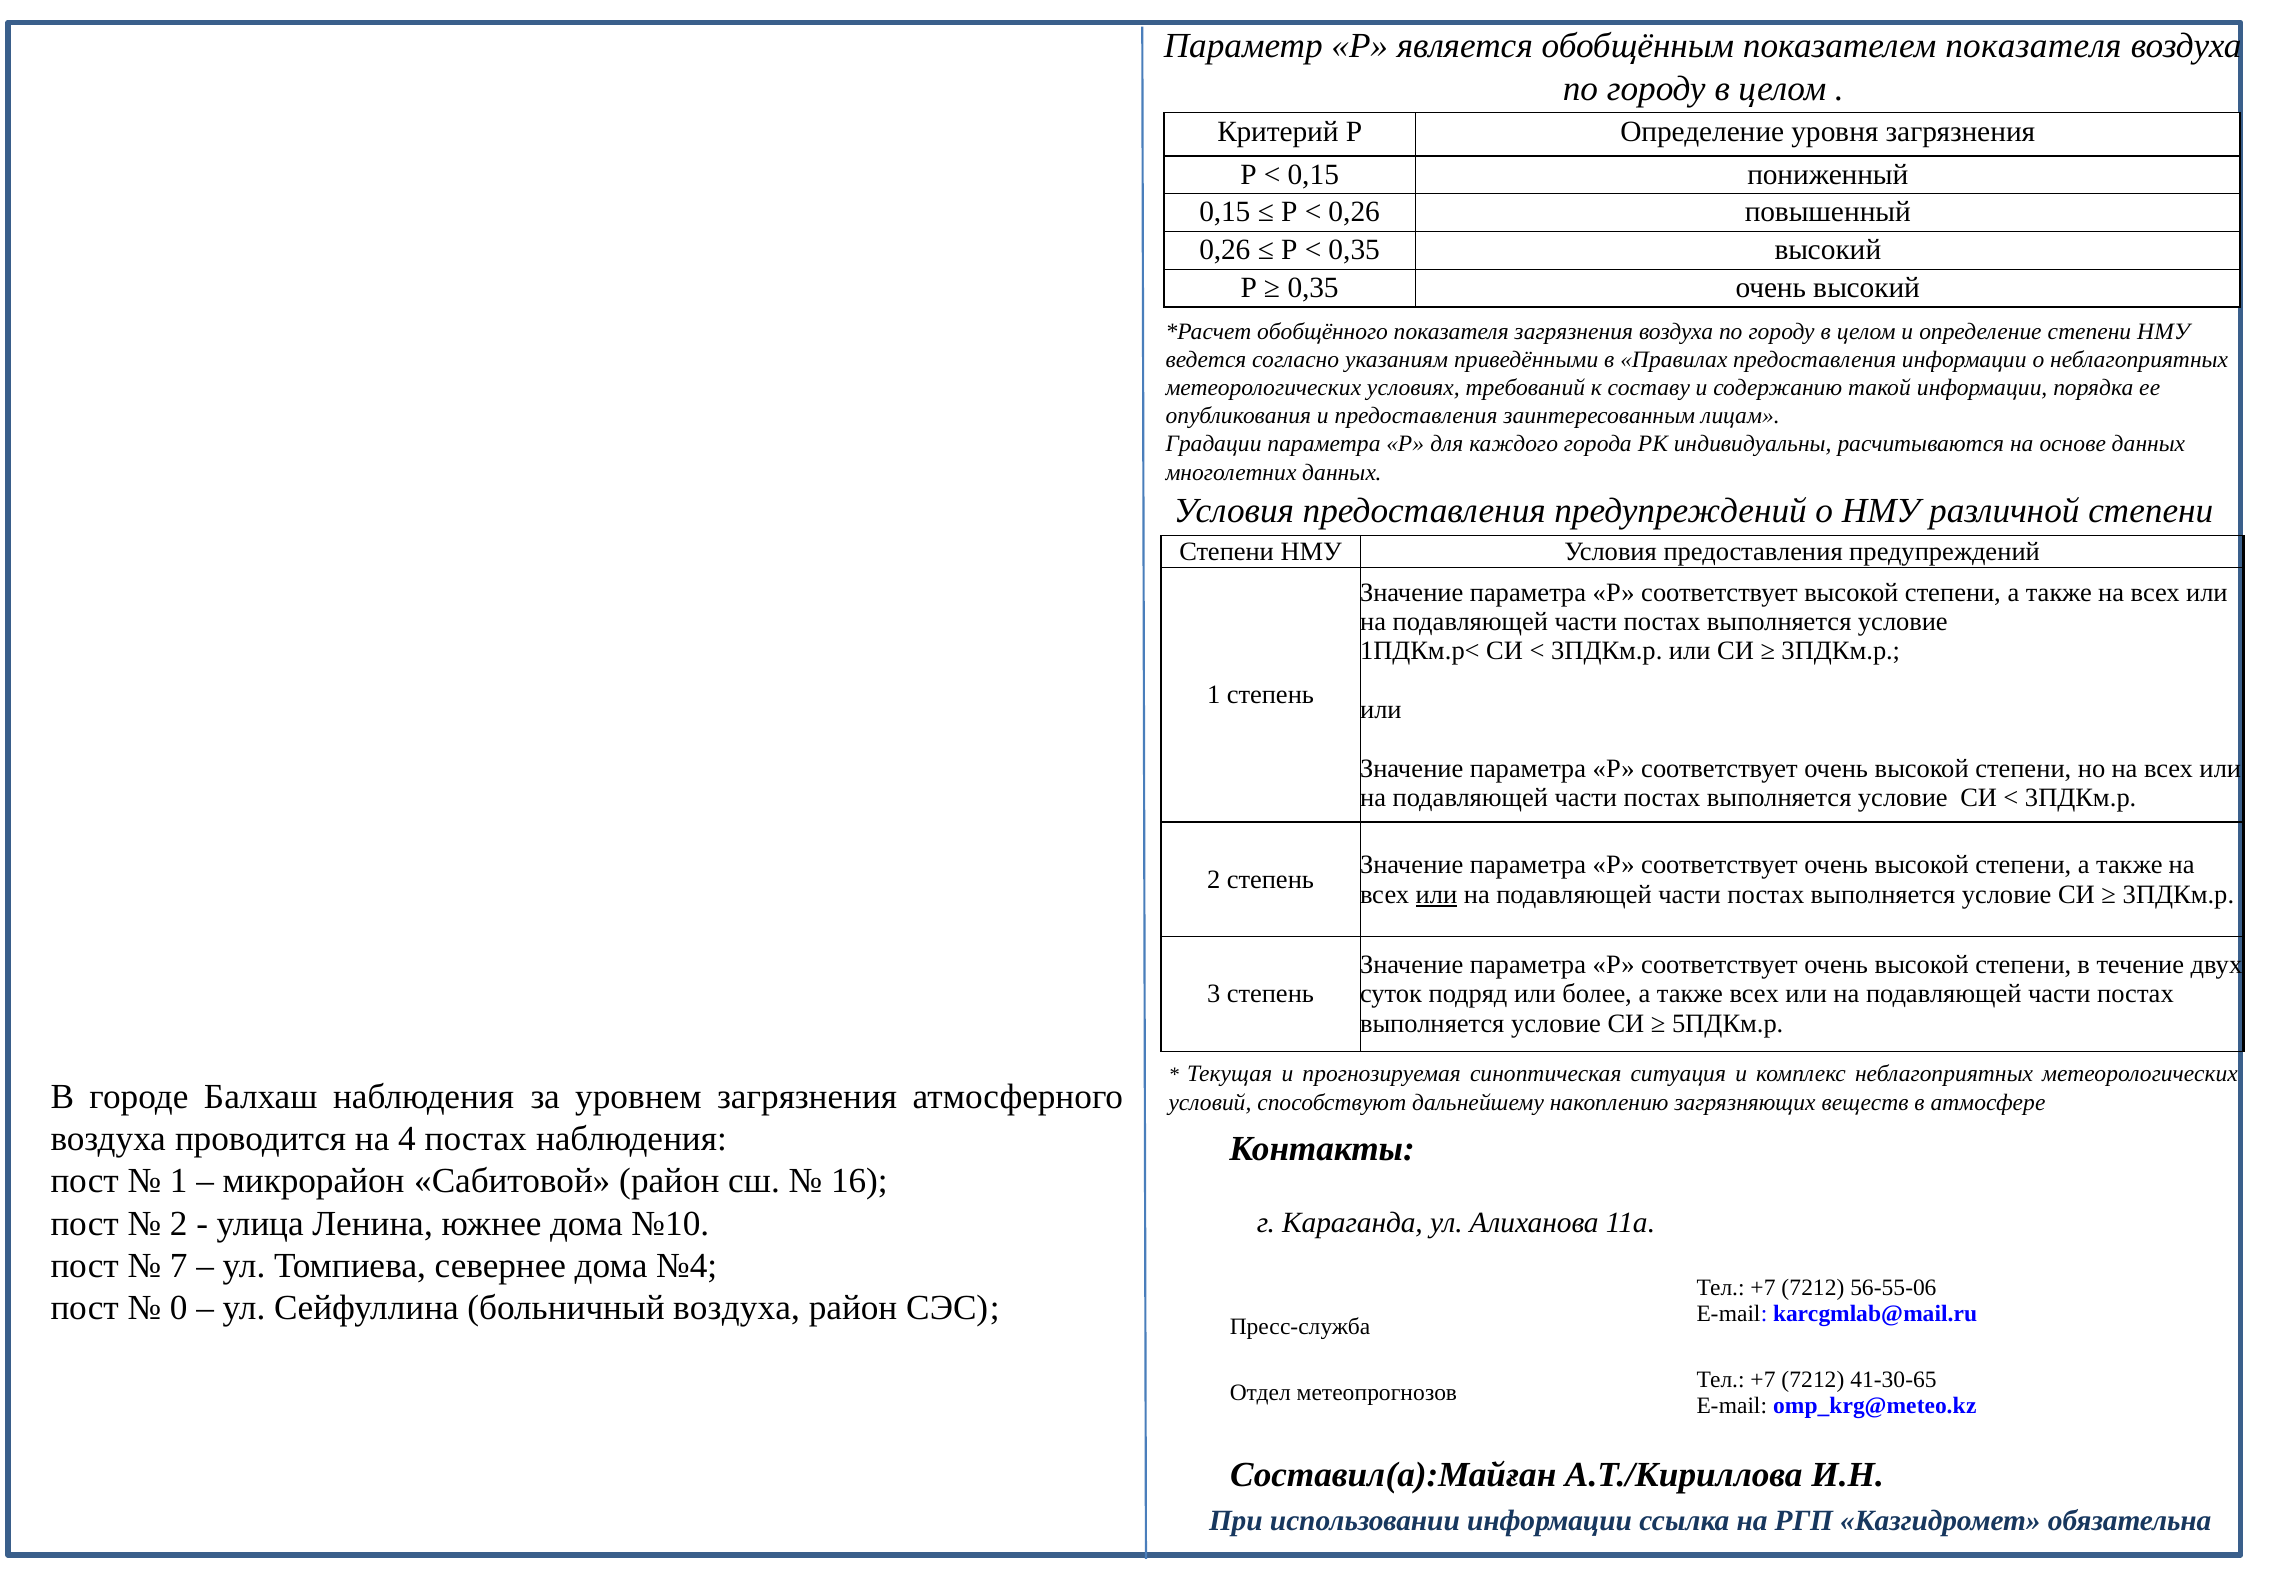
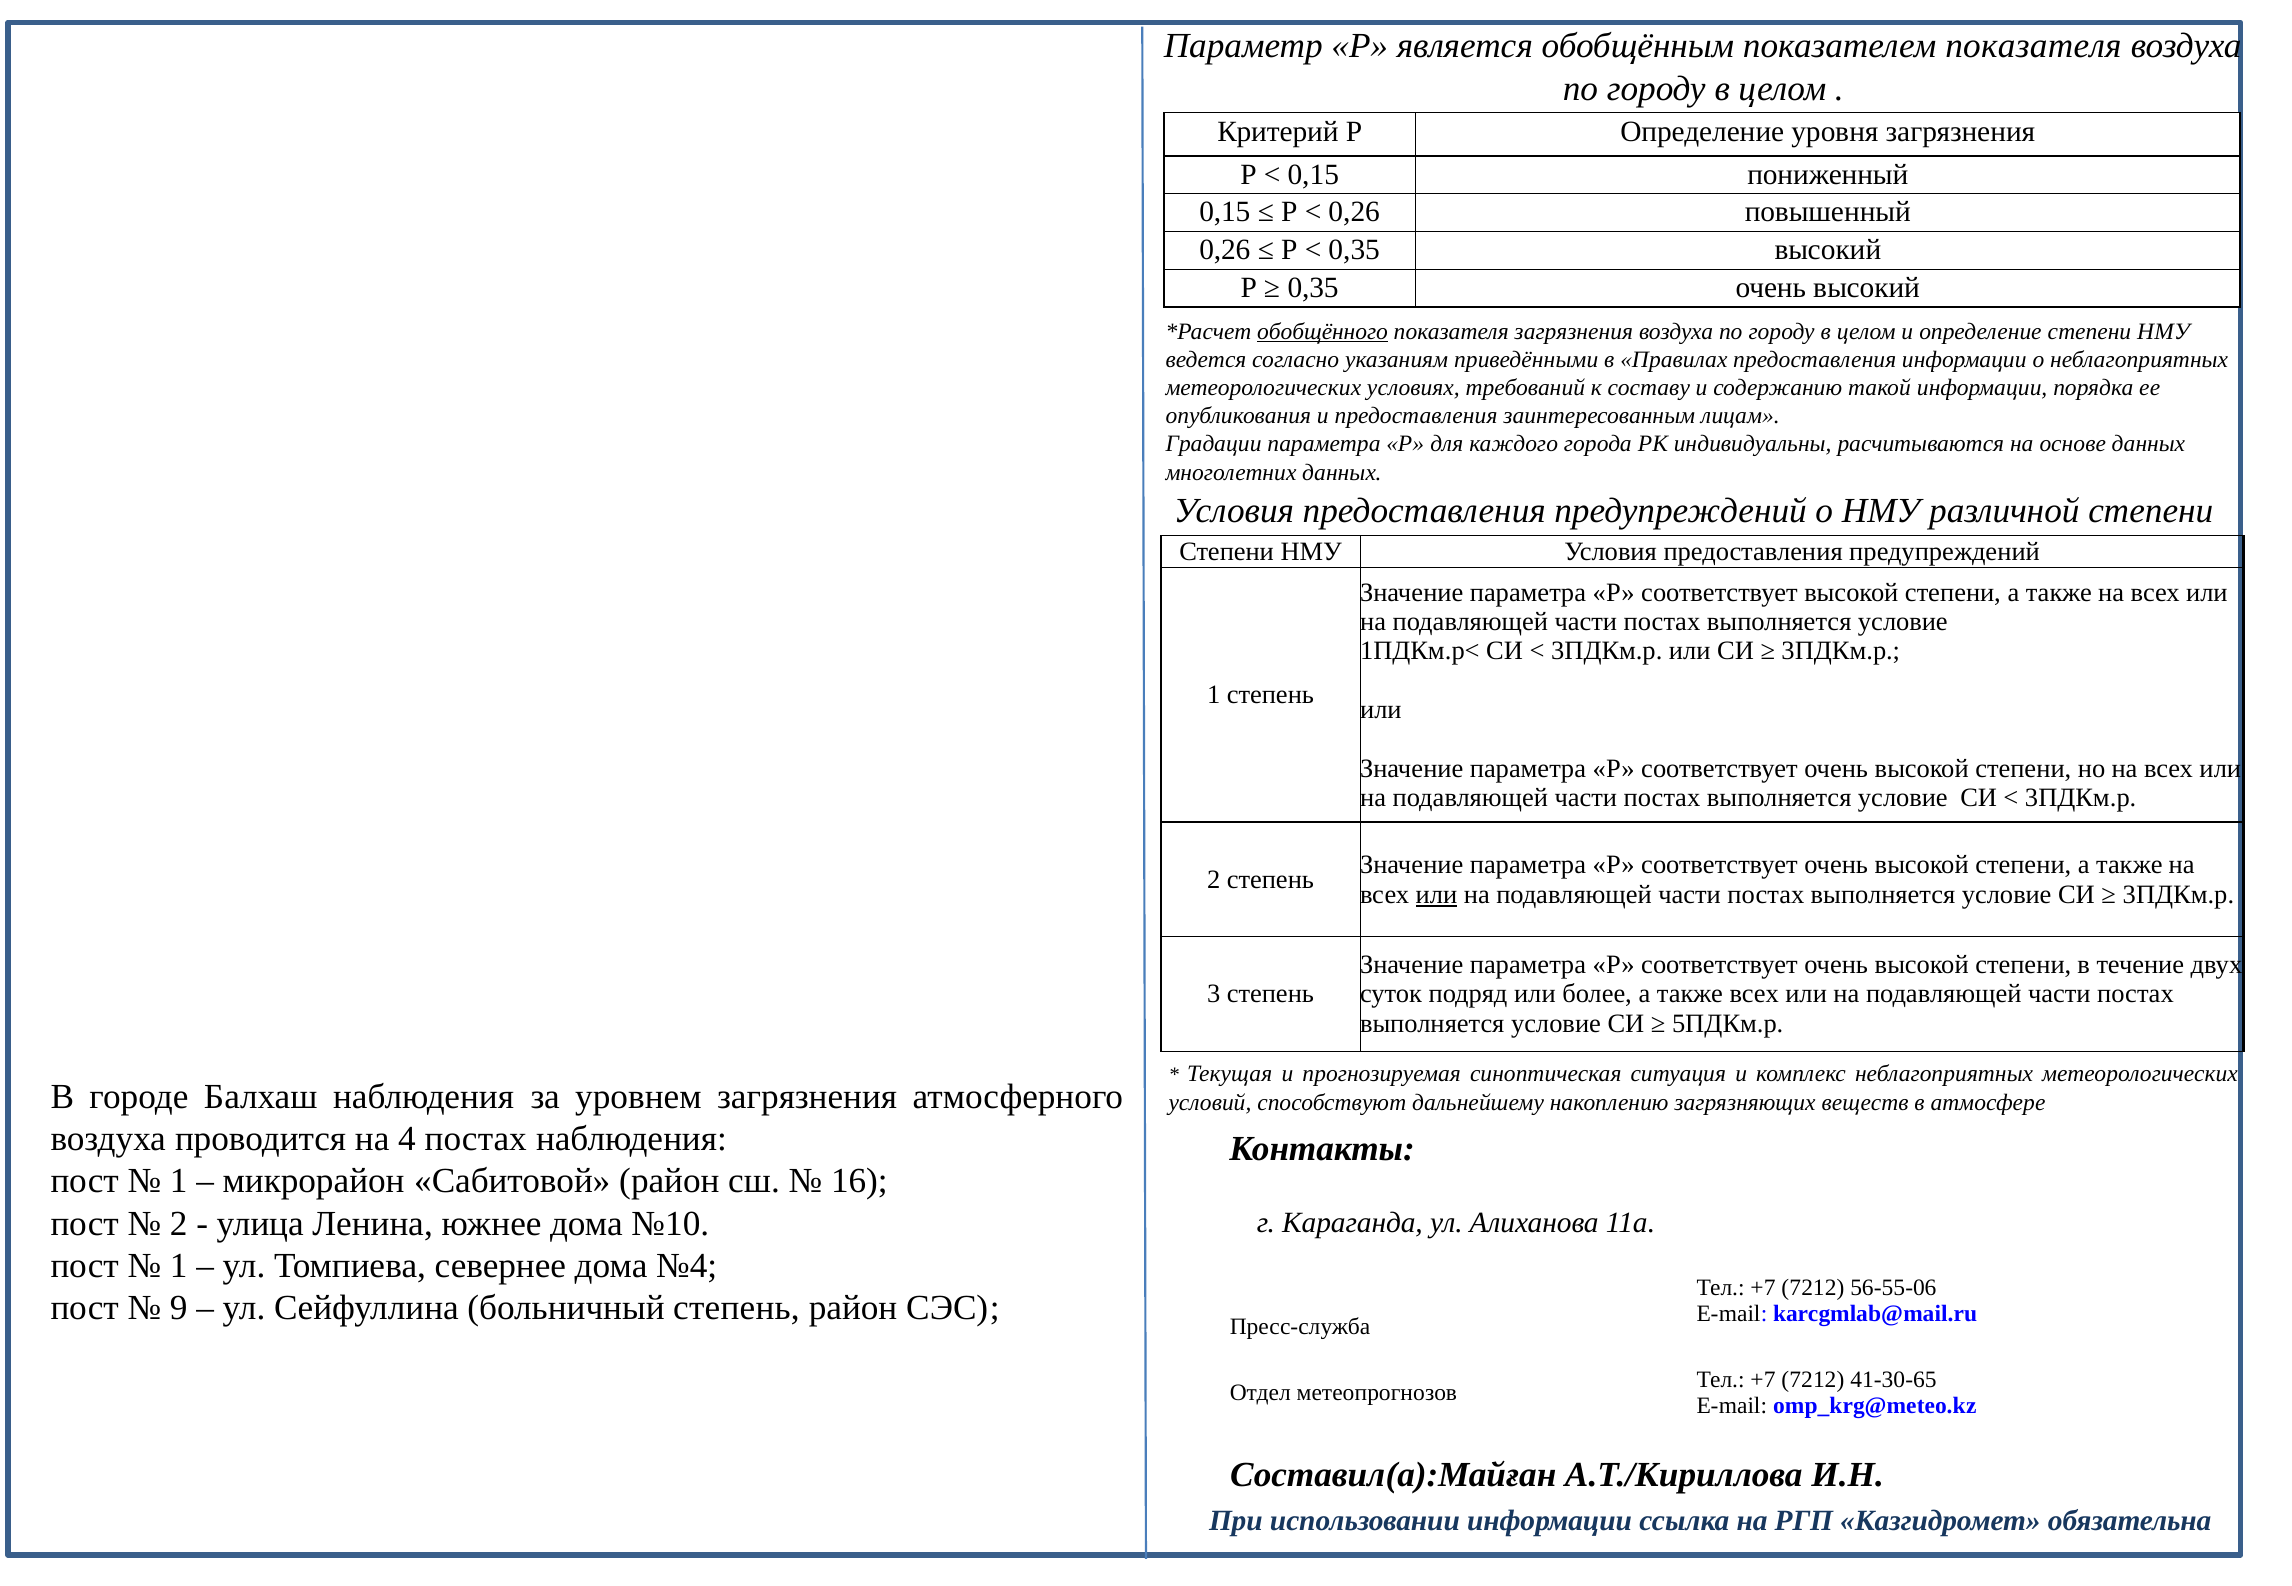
обобщённого underline: none -> present (1323, 332)
7: 7 -> 1 (179, 1266)
0: 0 -> 9 (179, 1309)
больничный воздуха: воздуха -> степень (736, 1309)
